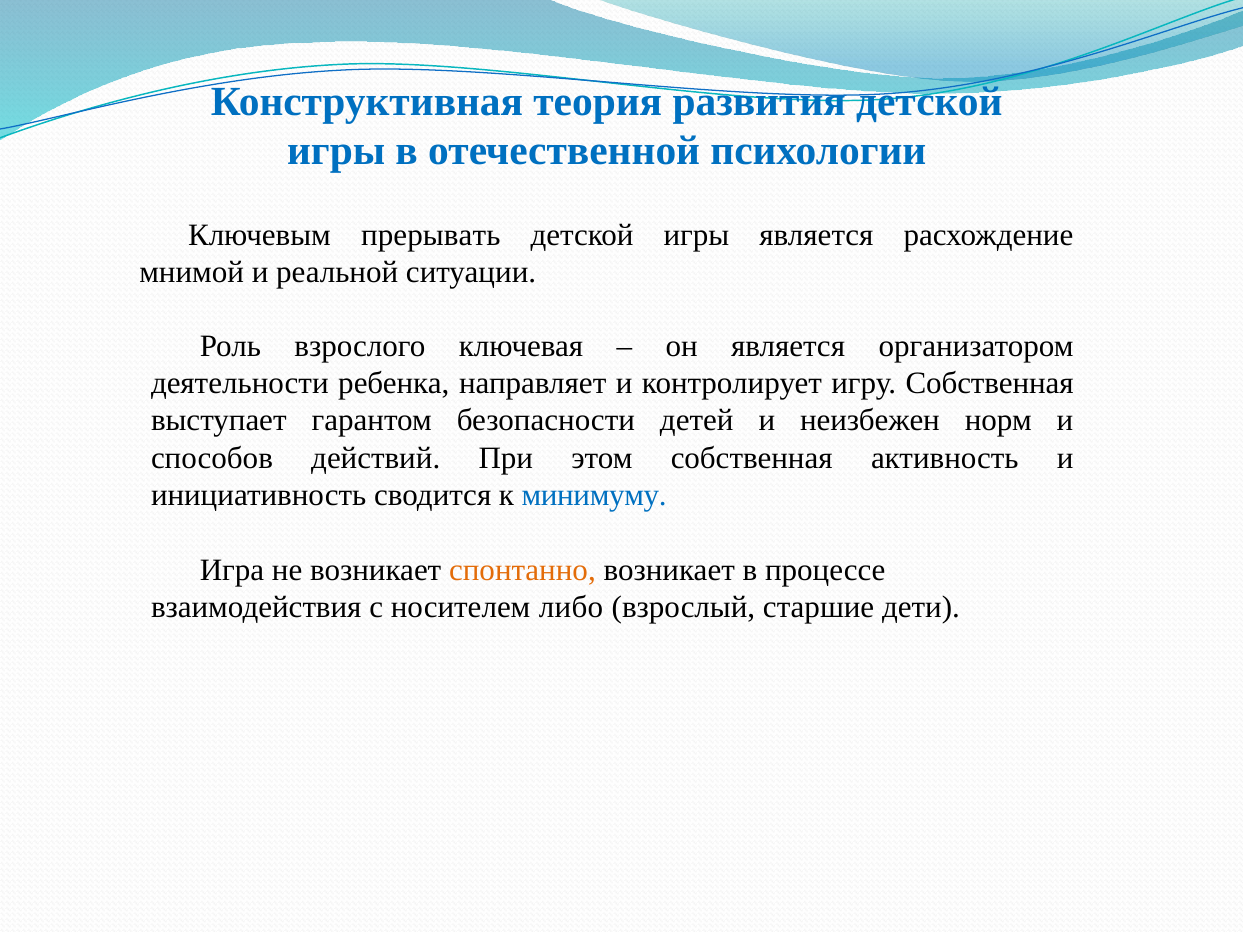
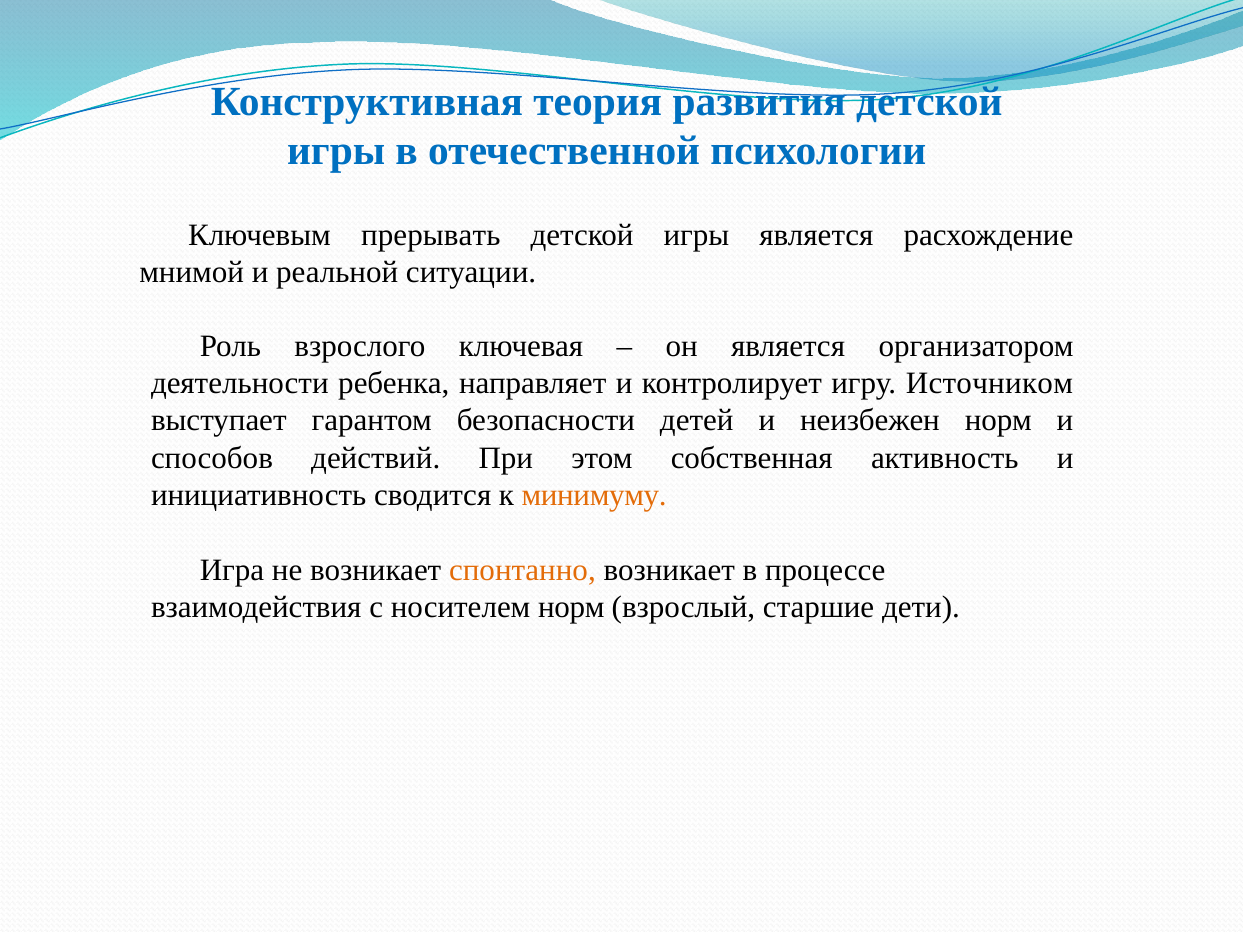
игру Собственная: Собственная -> Источником (989, 383)
минимуму colour: blue -> orange (594, 495)
носителем либо: либо -> норм (571, 607)
